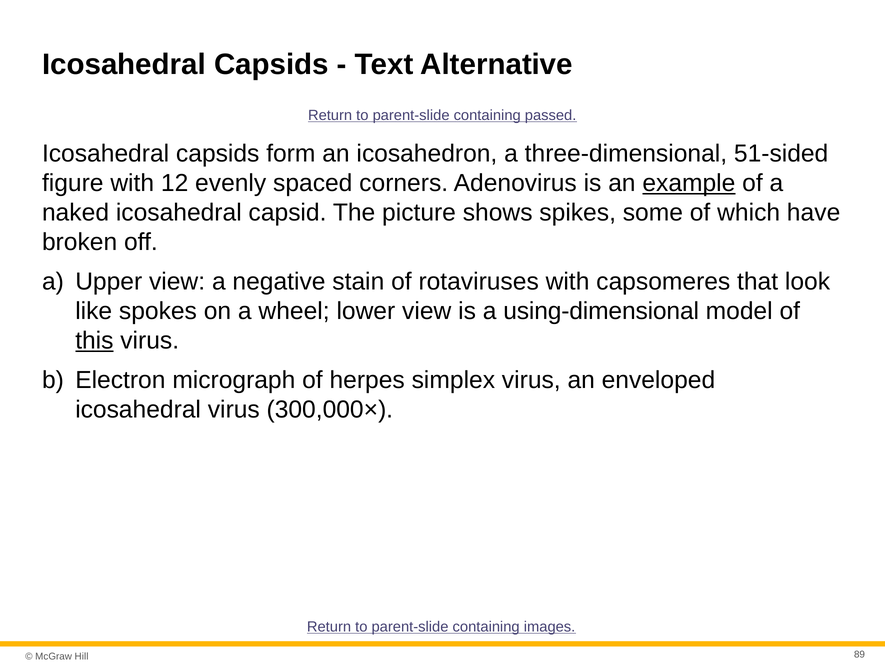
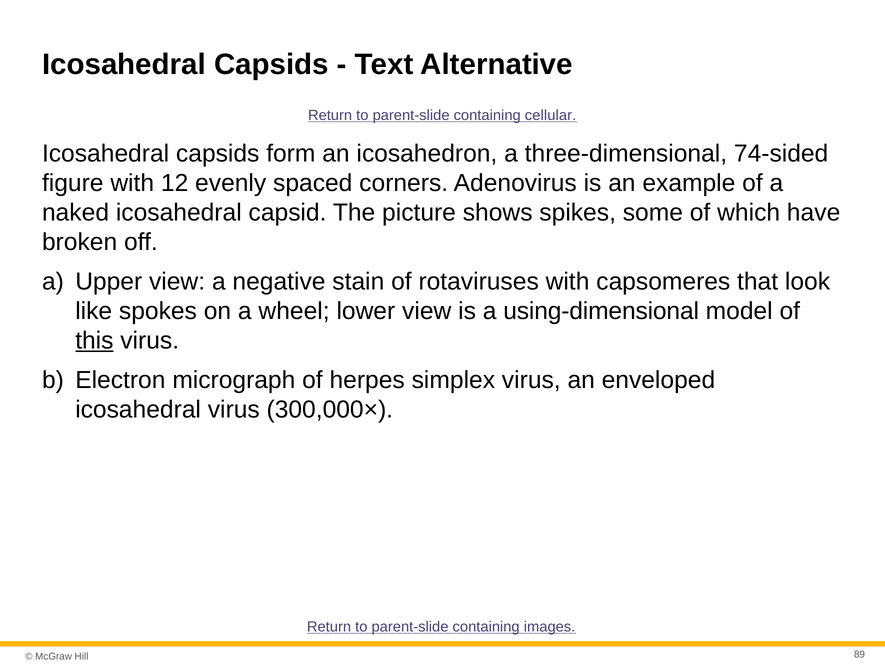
passed: passed -> cellular (551, 115)
51-sided: 51-sided -> 74-sided (781, 154)
example underline: present -> none (689, 183)
